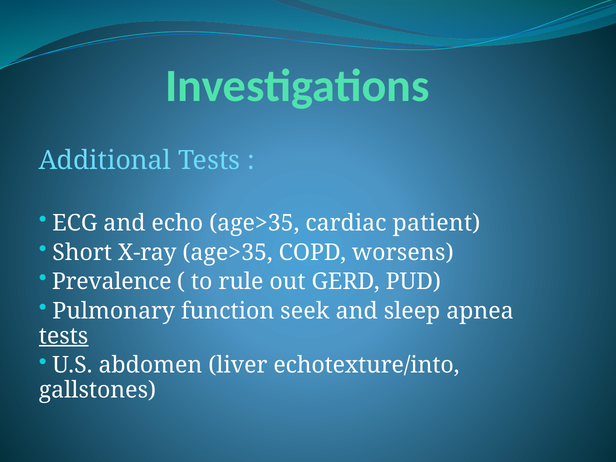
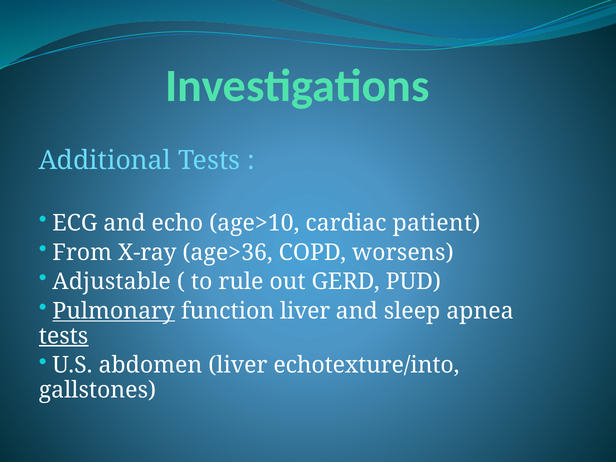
echo age>35: age>35 -> age>10 (254, 223)
Short: Short -> From (82, 252)
X-ray age>35: age>35 -> age>36 (228, 252)
Prevalence: Prevalence -> Adjustable (112, 282)
Pulmonary underline: none -> present (114, 311)
function seek: seek -> liver (305, 311)
